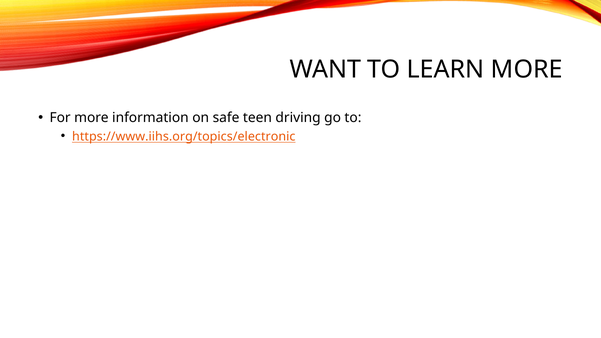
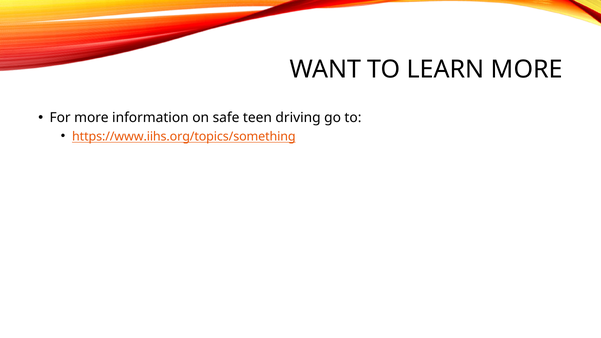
https://www.iihs.org/topics/electronic: https://www.iihs.org/topics/electronic -> https://www.iihs.org/topics/something (184, 137)
